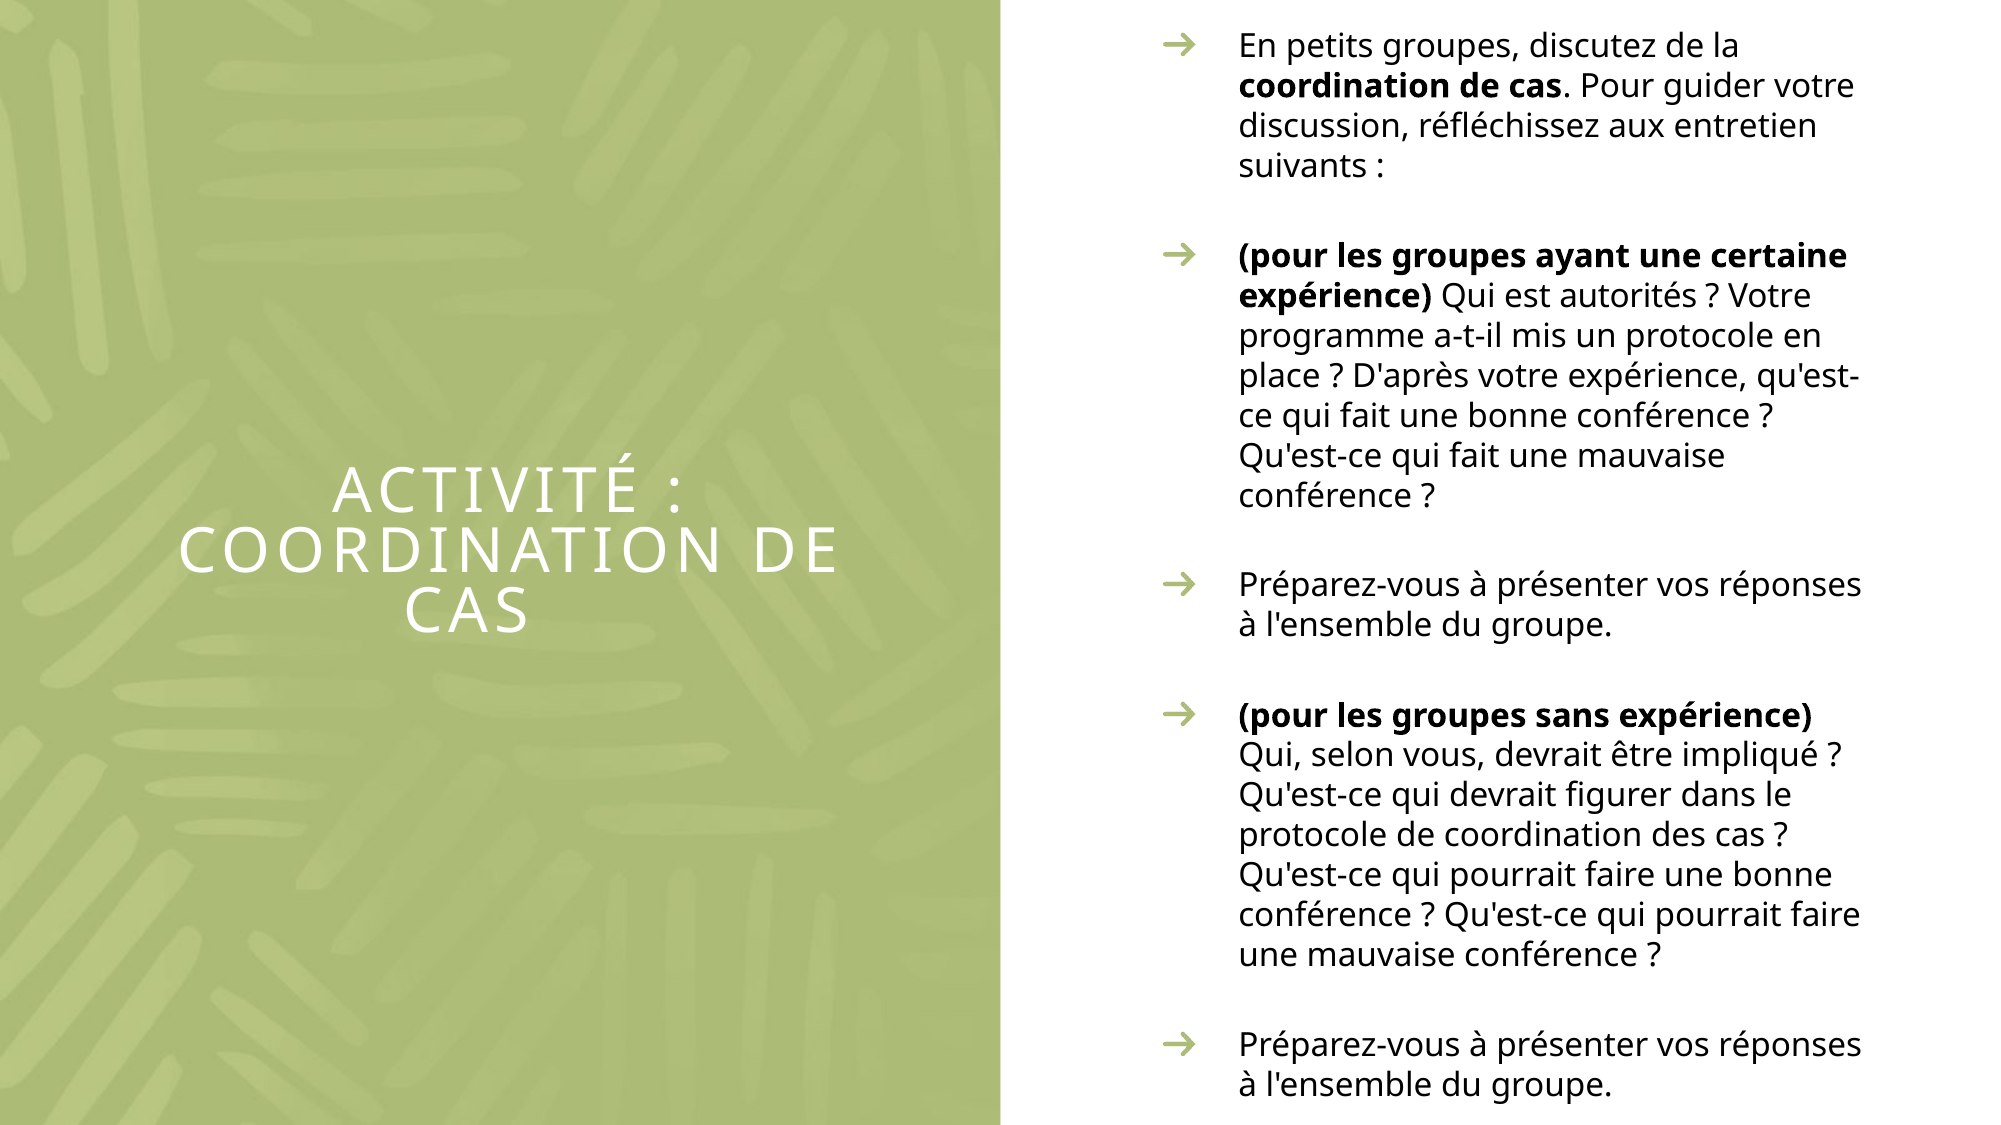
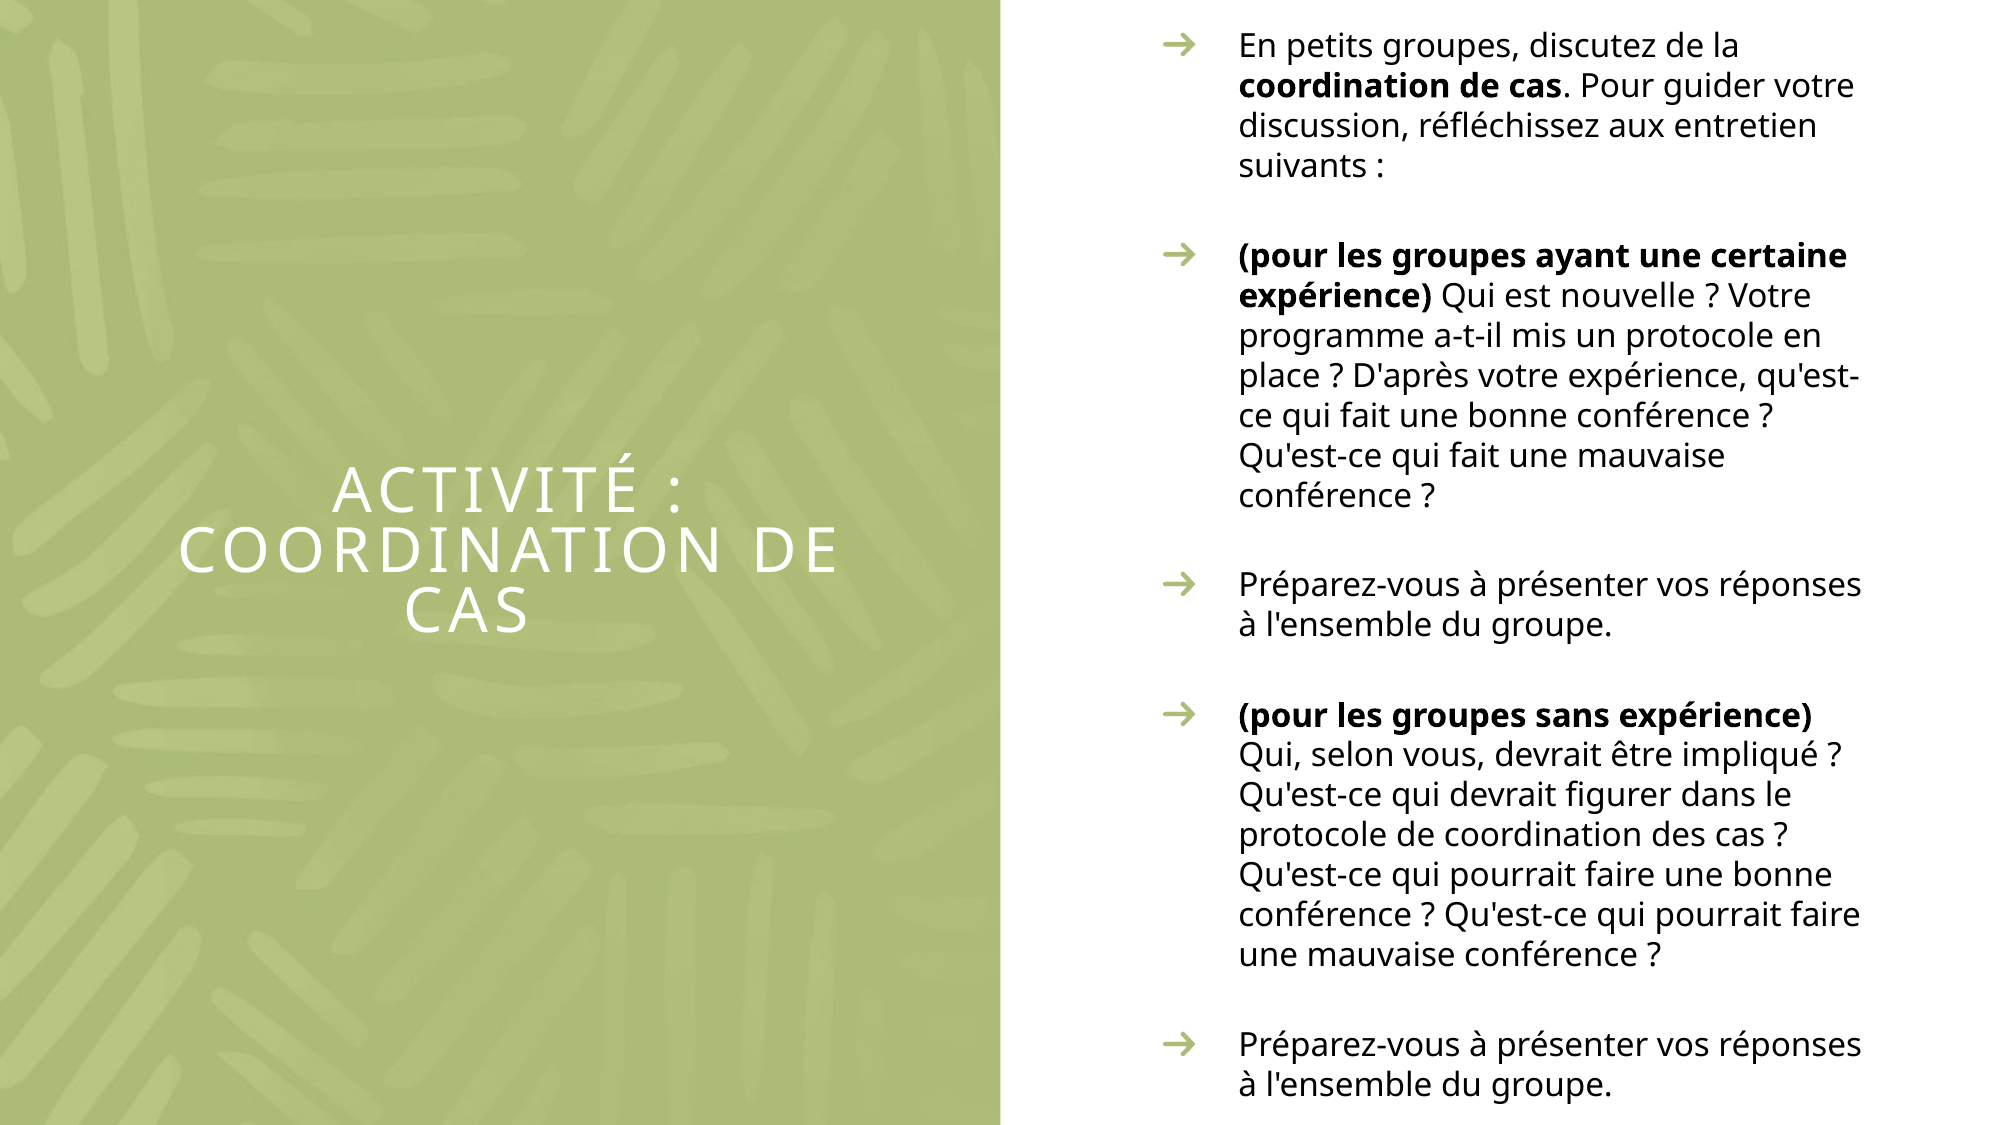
autorités: autorités -> nouvelle (1628, 296)
